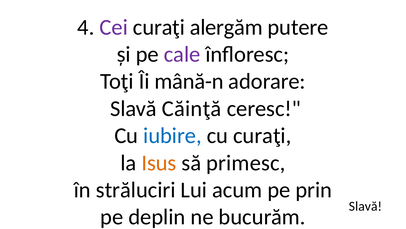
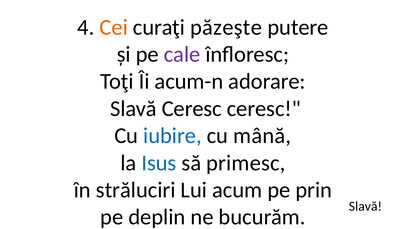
Cei colour: purple -> orange (114, 27)
alergăm: alergăm -> păzeşte (226, 27)
mână-n: mână-n -> acum-n (189, 81)
Slavă Căinţă: Căinţă -> Ceresc (192, 108)
cu curaţi: curaţi -> mână (262, 135)
Isus colour: orange -> blue (159, 162)
